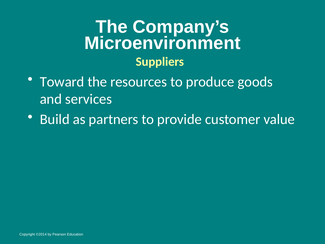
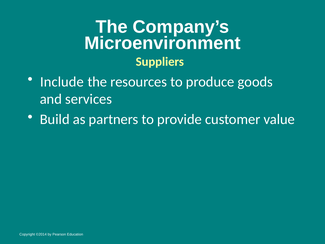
Toward: Toward -> Include (62, 82)
